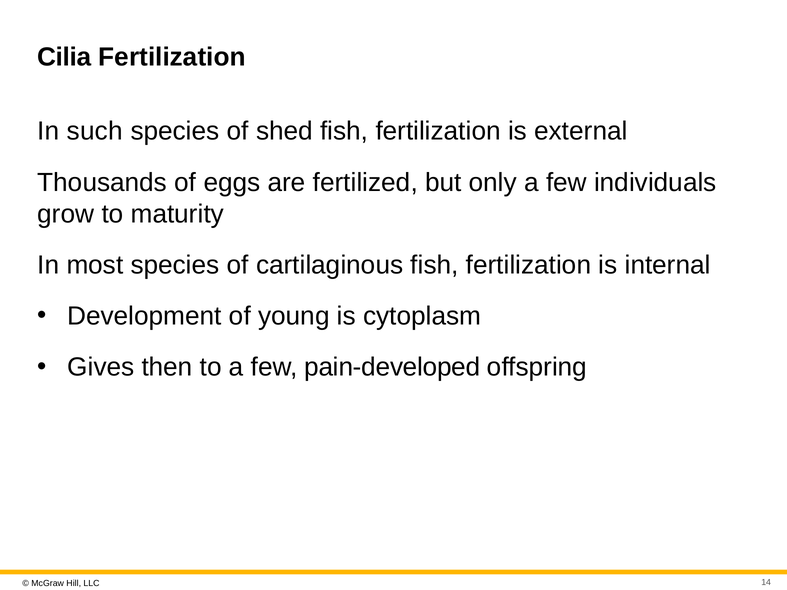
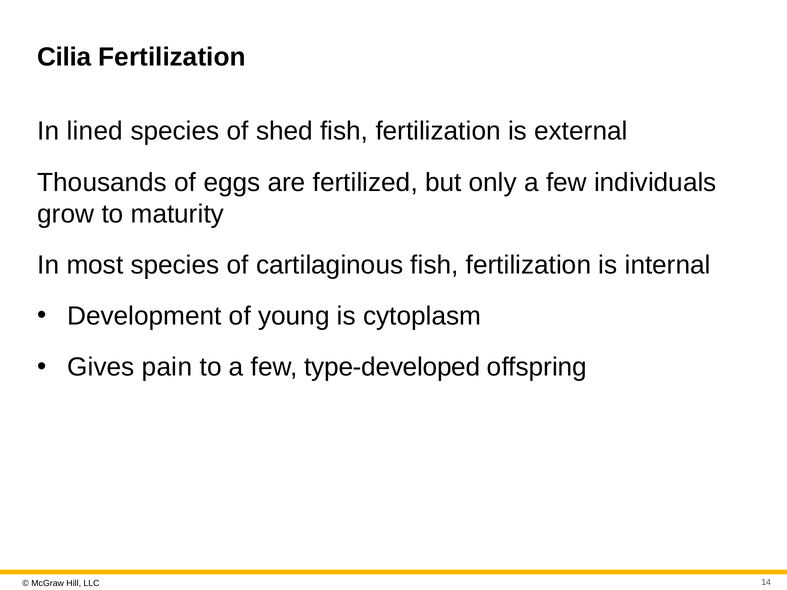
such: such -> lined (95, 131)
then: then -> pain (167, 367)
pain-developed: pain-developed -> type-developed (392, 367)
